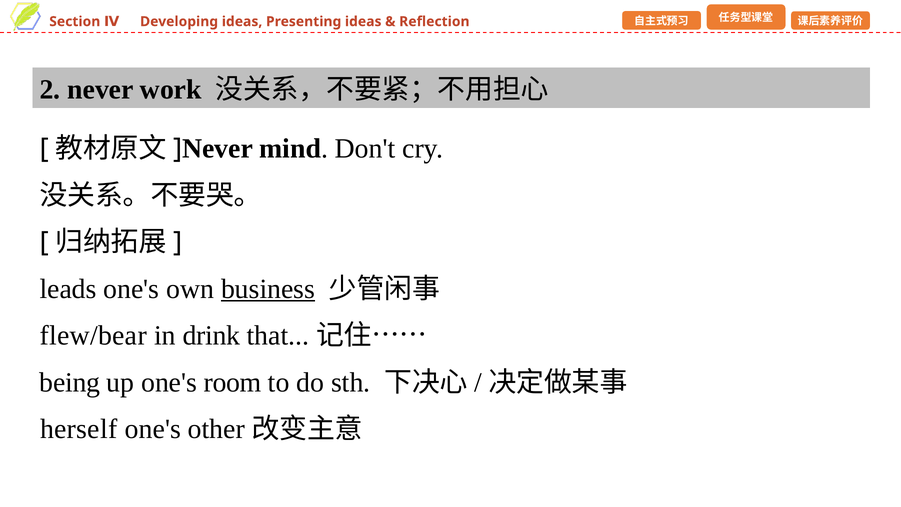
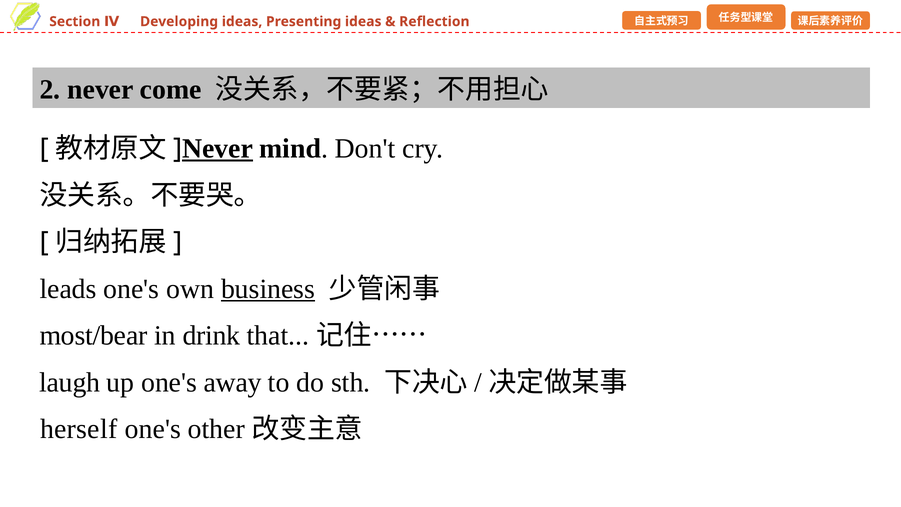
work: work -> come (171, 90)
Never underline: none -> present (218, 148)
flew/bear: flew/bear -> most/bear (94, 335)
being: being -> laugh (70, 382)
room: room -> away (233, 382)
